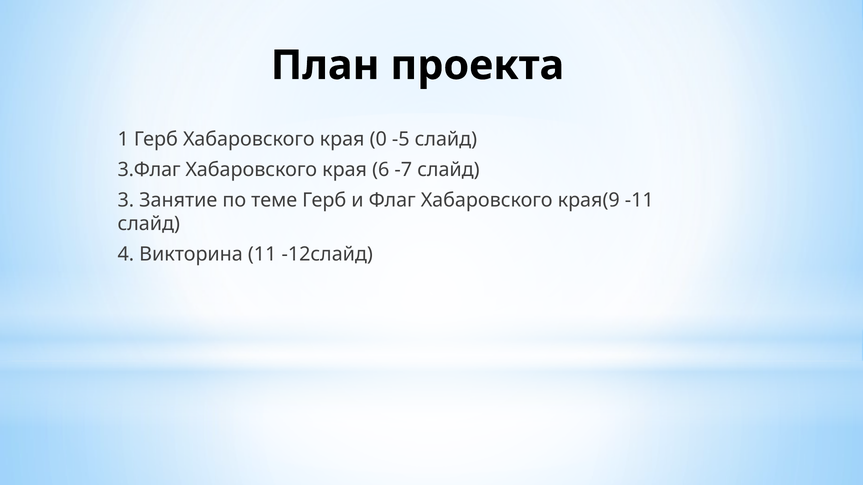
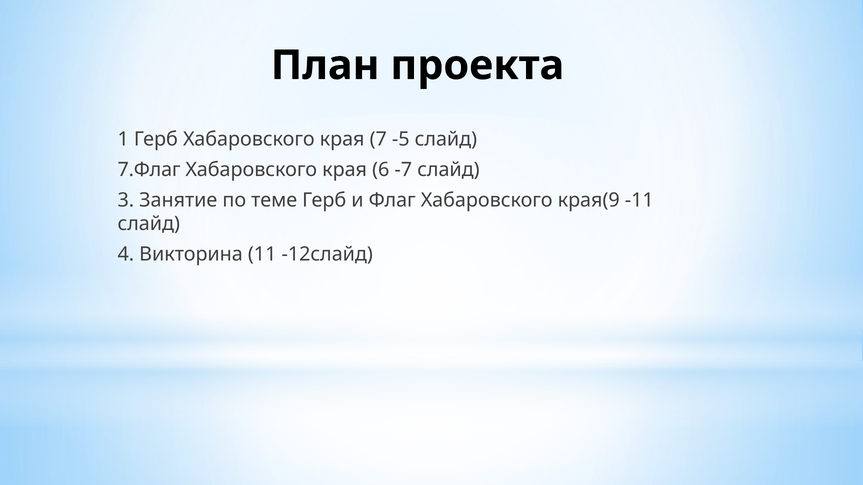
0: 0 -> 7 (378, 139)
3.Флаг: 3.Флаг -> 7.Флаг (149, 170)
